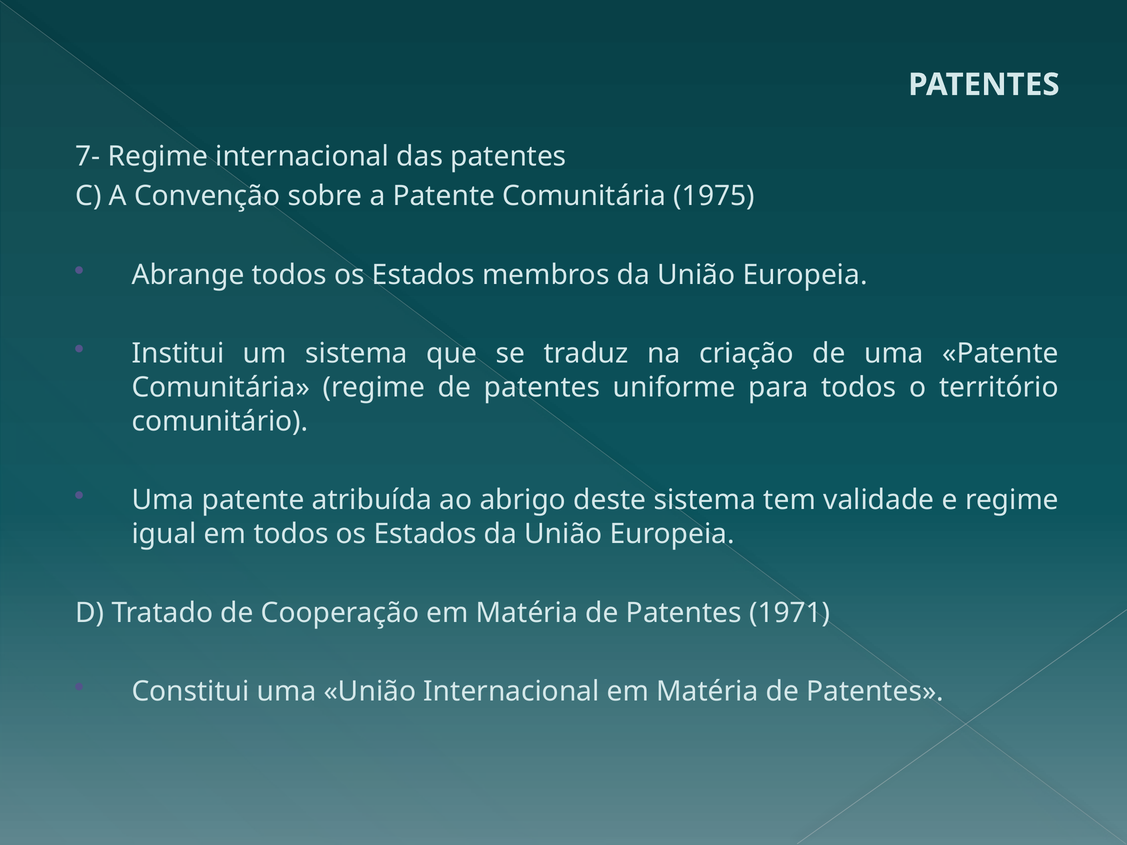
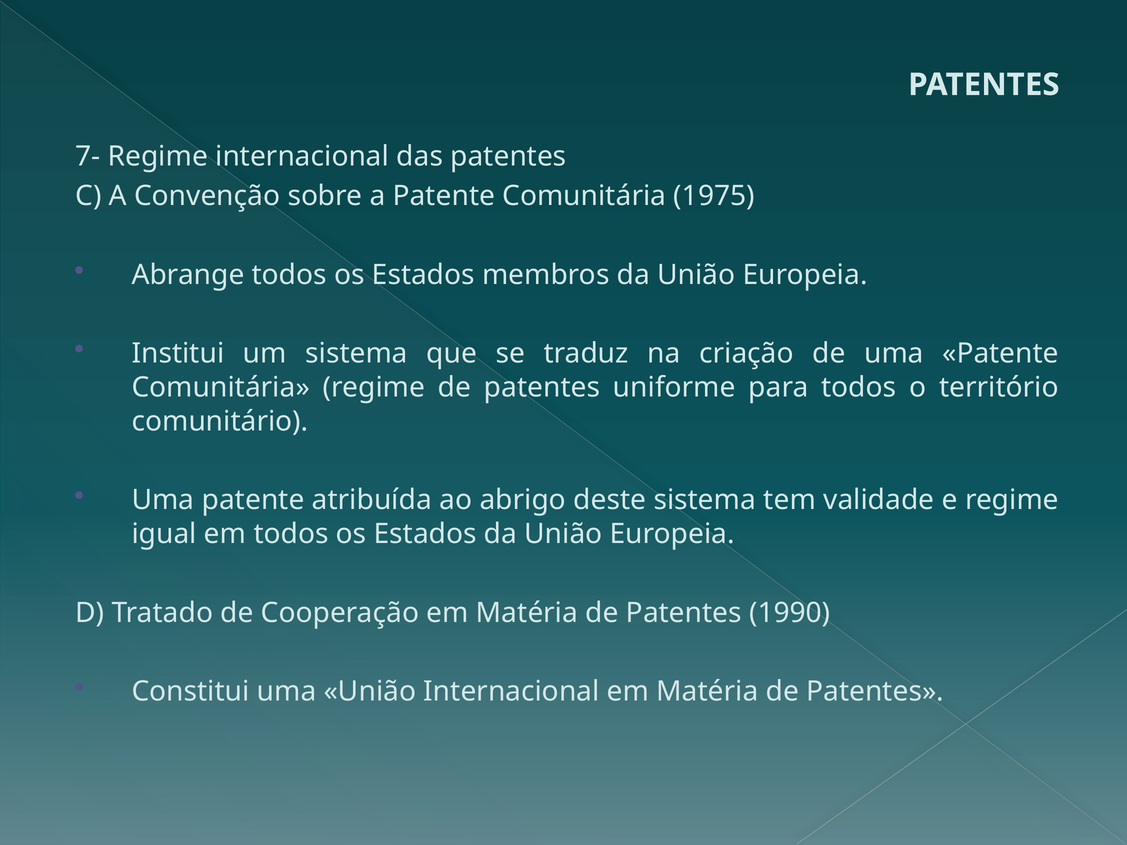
1971: 1971 -> 1990 (790, 613)
